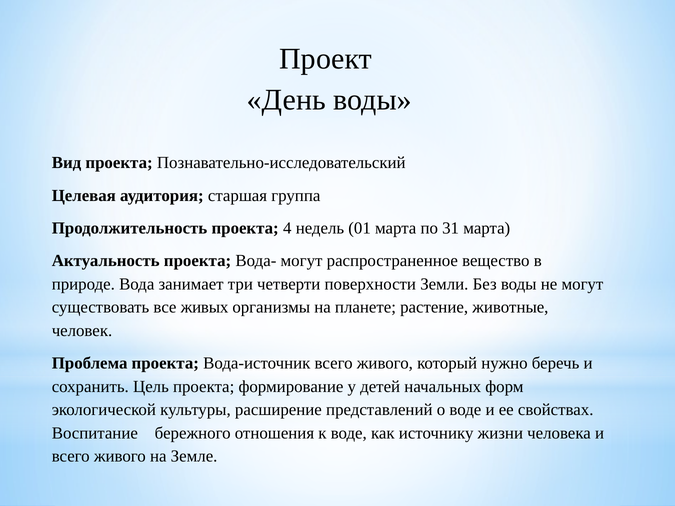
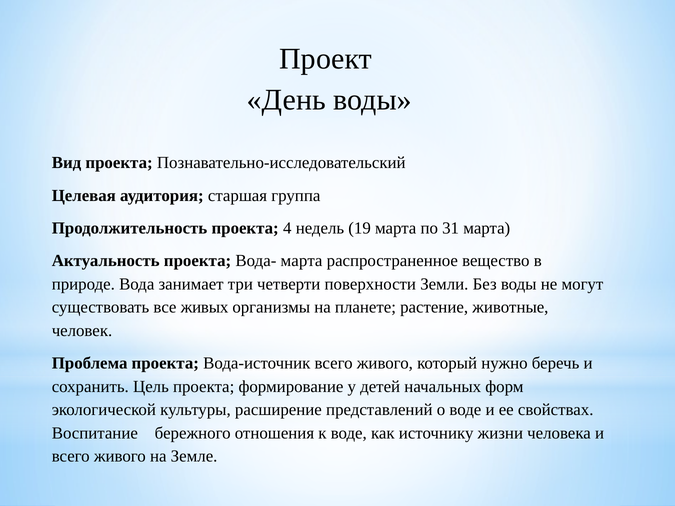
01: 01 -> 19 (360, 228)
Вода- могут: могут -> марта (301, 261)
